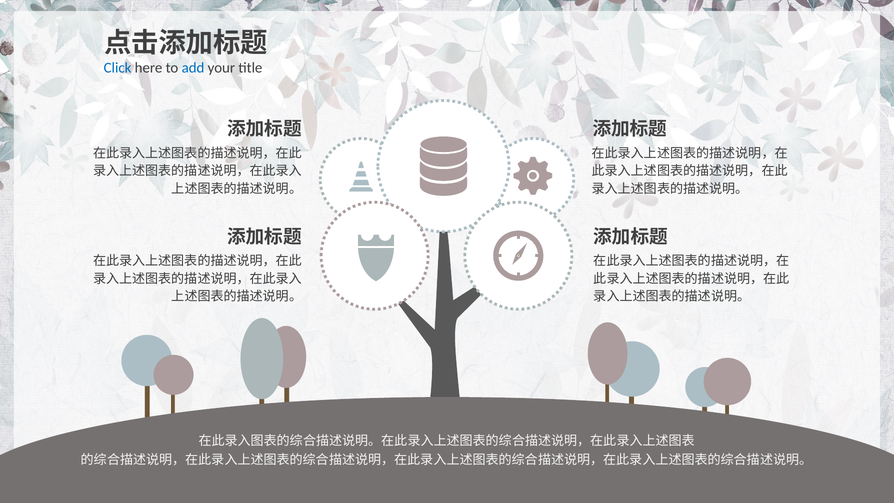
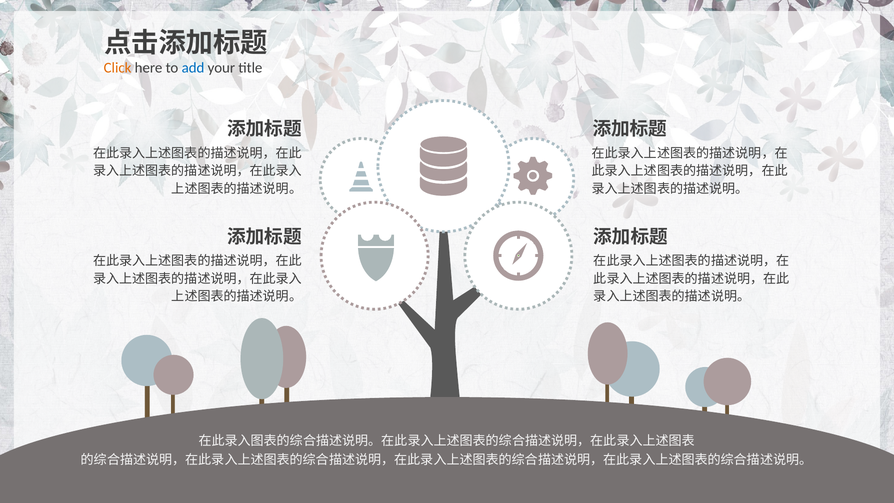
Click colour: blue -> orange (118, 68)
